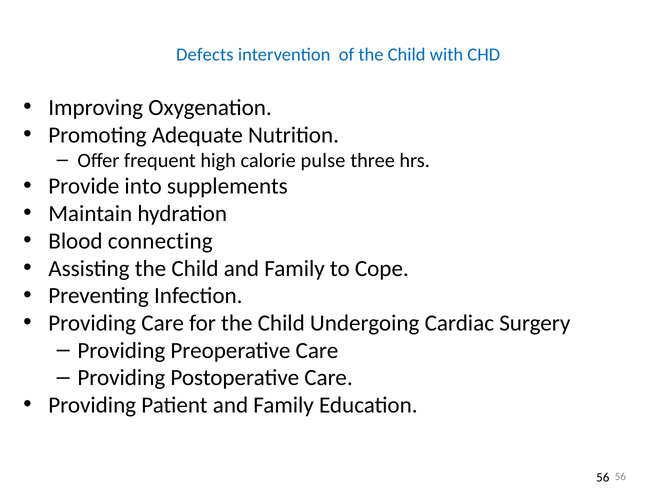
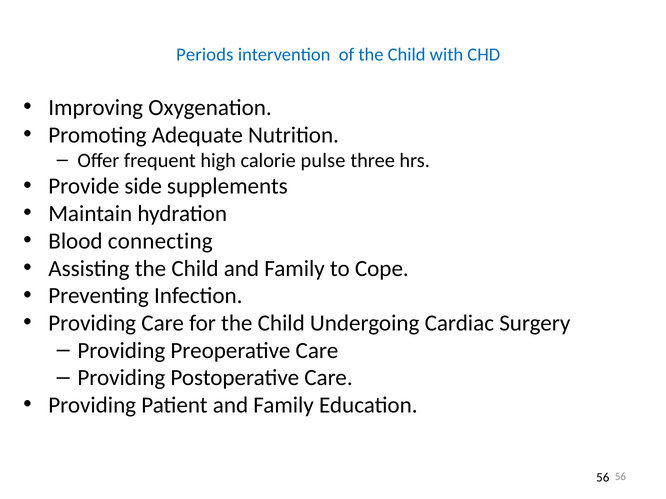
Defects: Defects -> Periods (205, 55)
into: into -> side (143, 187)
